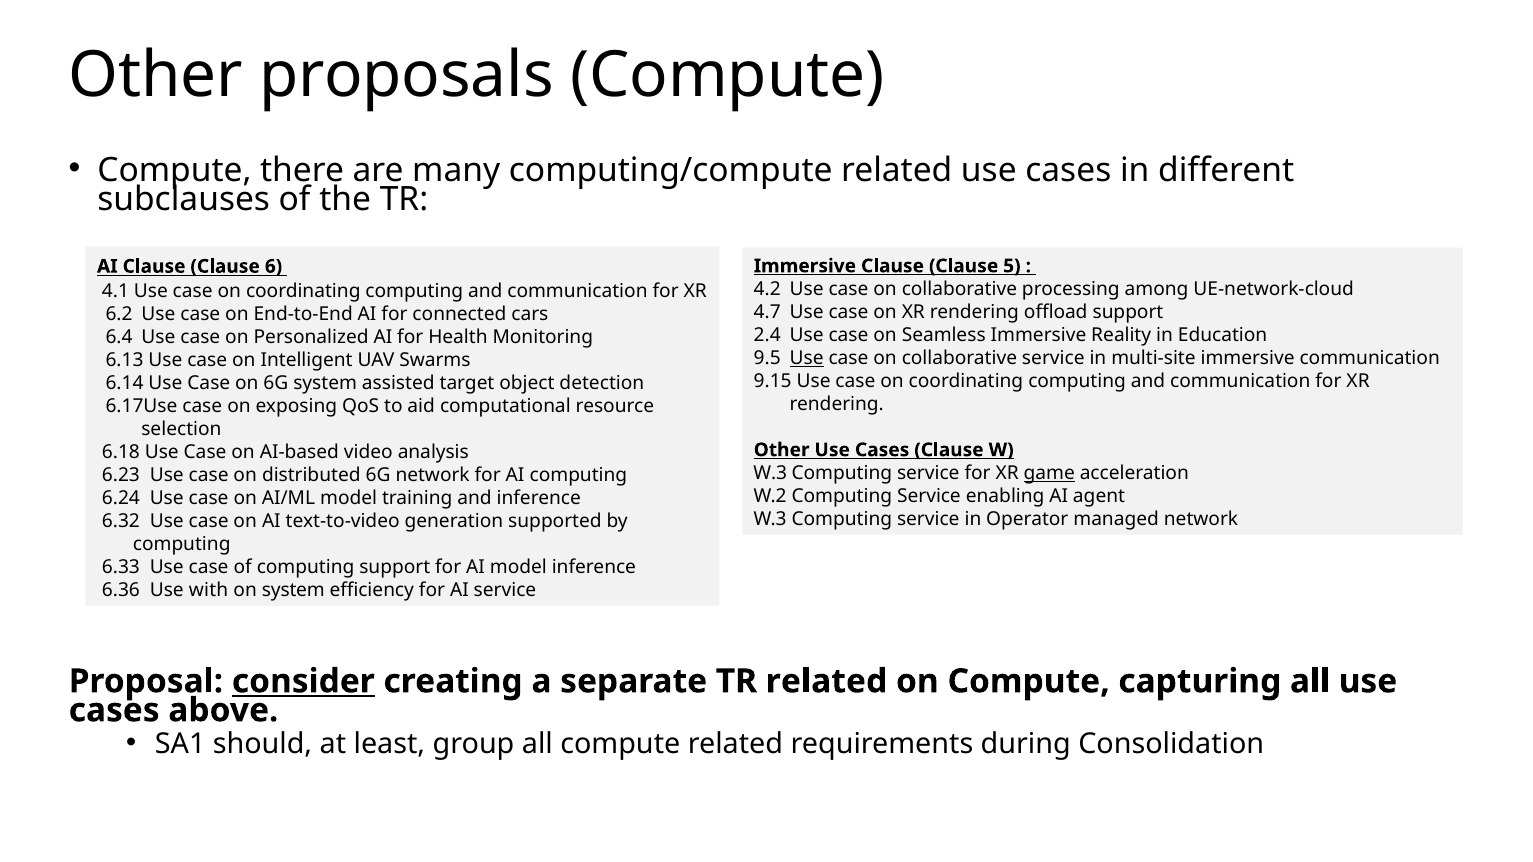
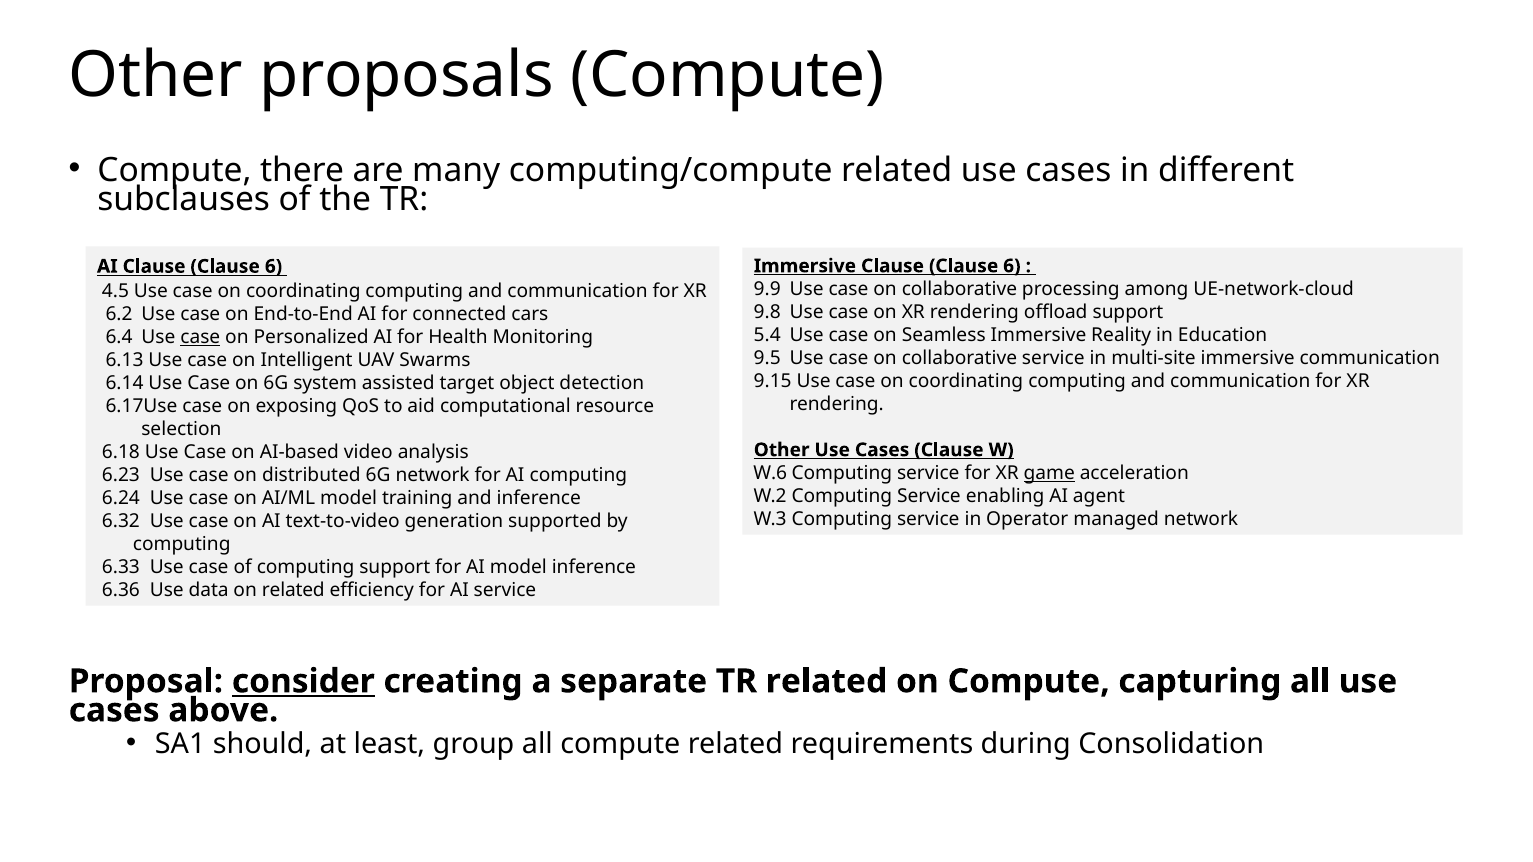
Immersive Clause Clause 5: 5 -> 6 (1012, 266)
4.2: 4.2 -> 9.9 (767, 289)
4.1: 4.1 -> 4.5 (115, 291)
4.7: 4.7 -> 9.8 (767, 312)
2.4: 2.4 -> 5.4 (767, 335)
case underline: none -> present (200, 337)
Use underline: present -> none (807, 358)
W.3: W.3 -> W.6 (770, 473)
with: with -> data (209, 590)
on system: system -> related (293, 590)
